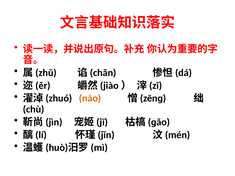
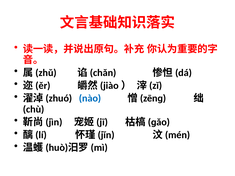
nào colour: orange -> blue (90, 98)
